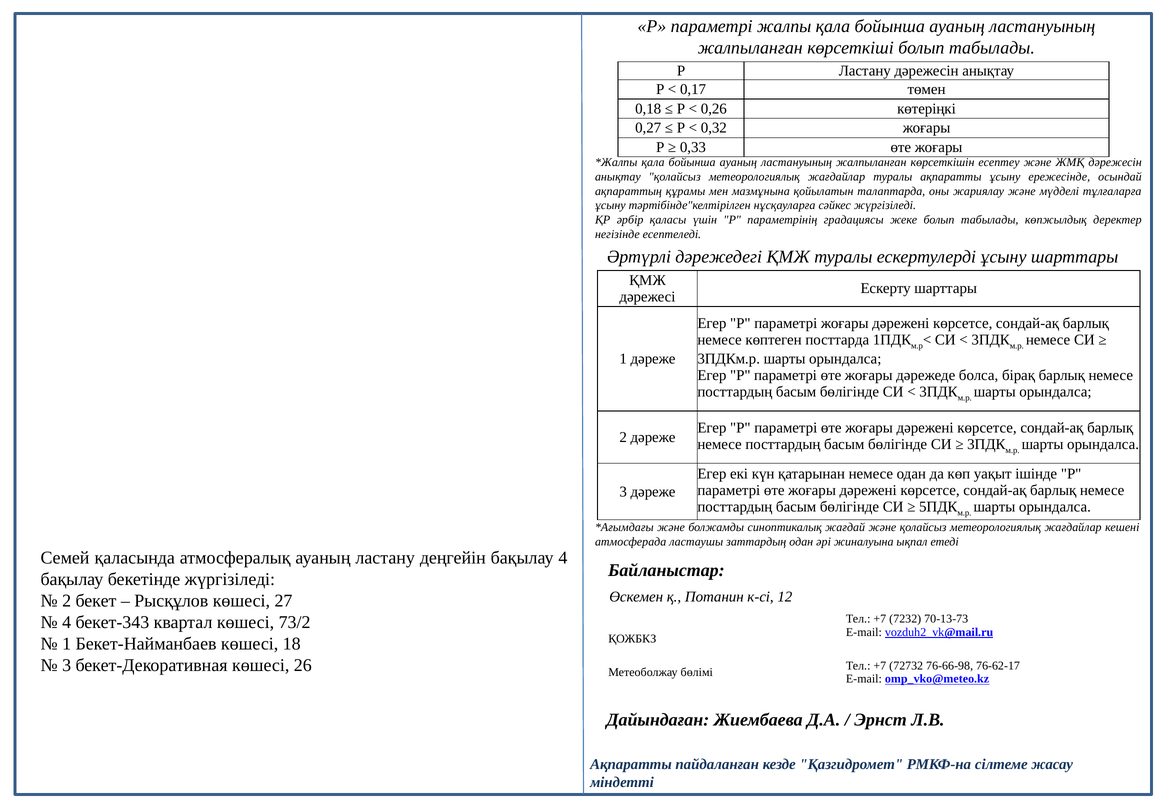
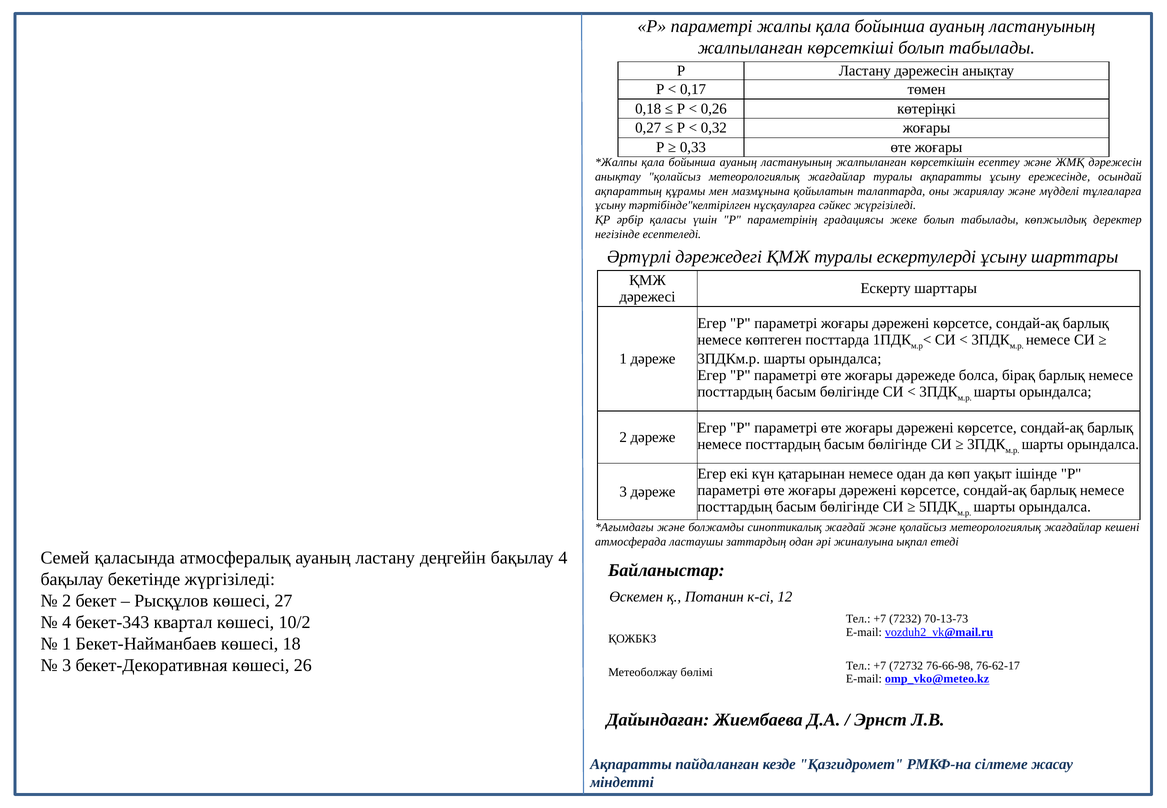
73/2: 73/2 -> 10/2 (295, 622)
